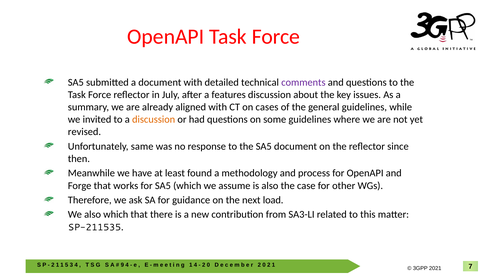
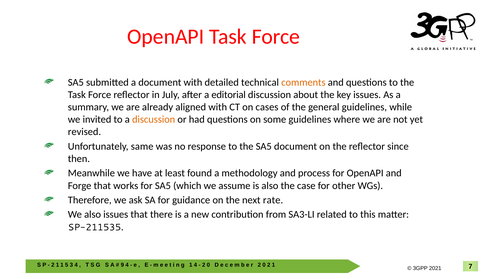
comments colour: purple -> orange (303, 82)
features: features -> editorial (229, 95)
load: load -> rate (273, 200)
also which: which -> issues (116, 215)
